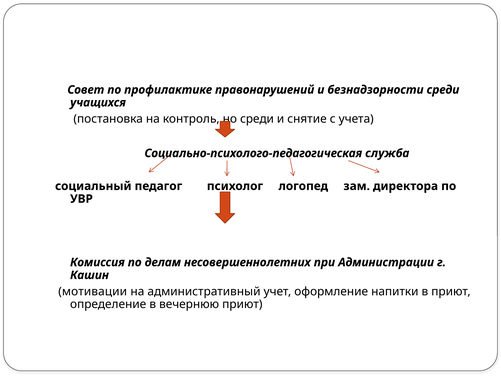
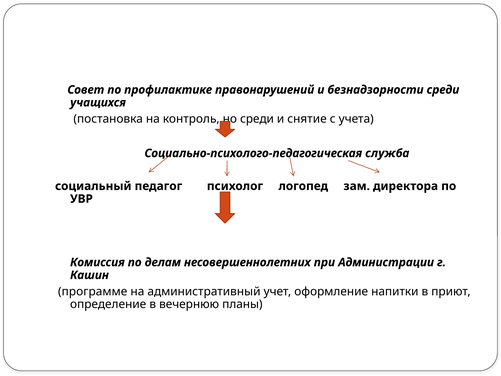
мотивации: мотивации -> программе (93, 291)
вечернюю приют: приют -> планы (242, 304)
